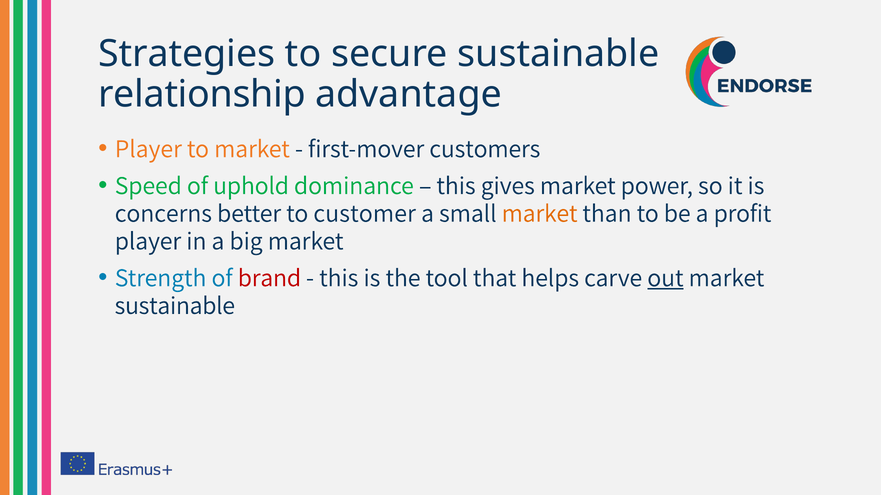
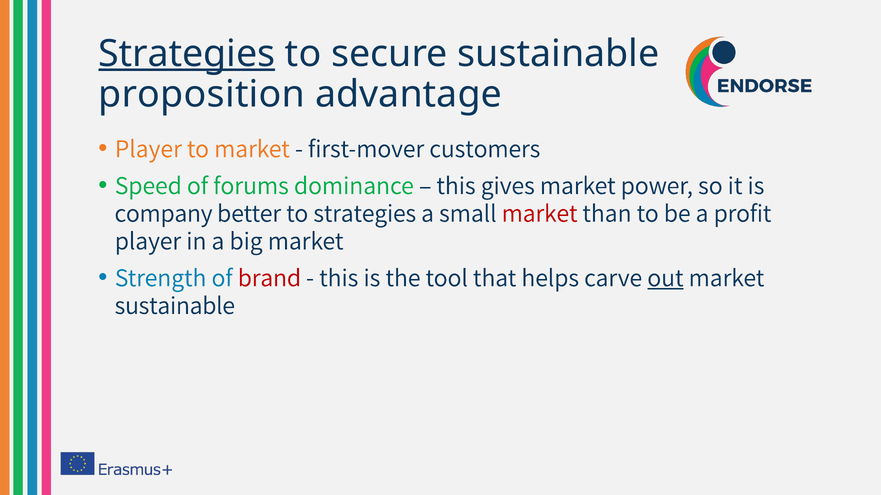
Strategies underline: none -> present (187, 54)
relationship: relationship -> proposition (202, 94)
uphold: uphold -> forums (251, 186)
concerns: concerns -> company (164, 213)
to customer: customer -> strategies (365, 213)
market colour: orange -> red (540, 213)
